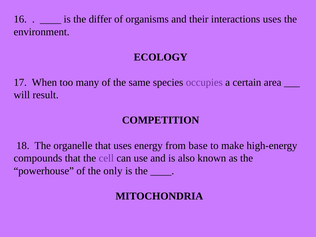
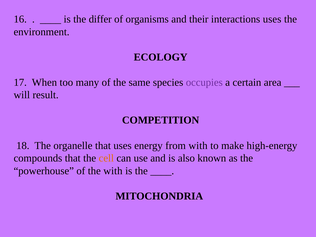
from base: base -> with (198, 146)
cell colour: purple -> orange (106, 158)
the only: only -> with (113, 171)
